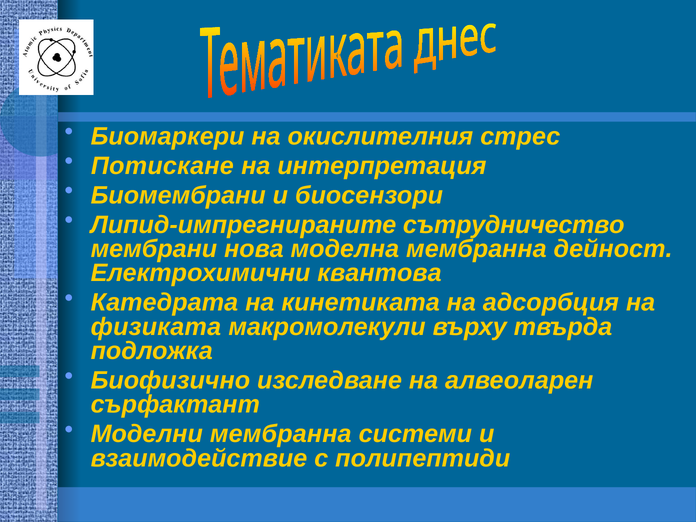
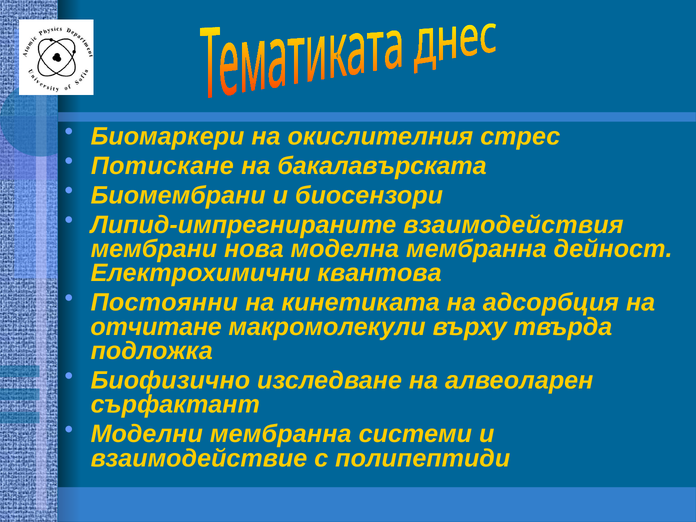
интерпретация: интерпретация -> бакалавърската (382, 166)
сътрудничество: сътрудничество -> взаимодействия (513, 225)
Катедрата: Катедрата -> Постоянни (164, 303)
физиката: физиката -> отчитане (156, 327)
